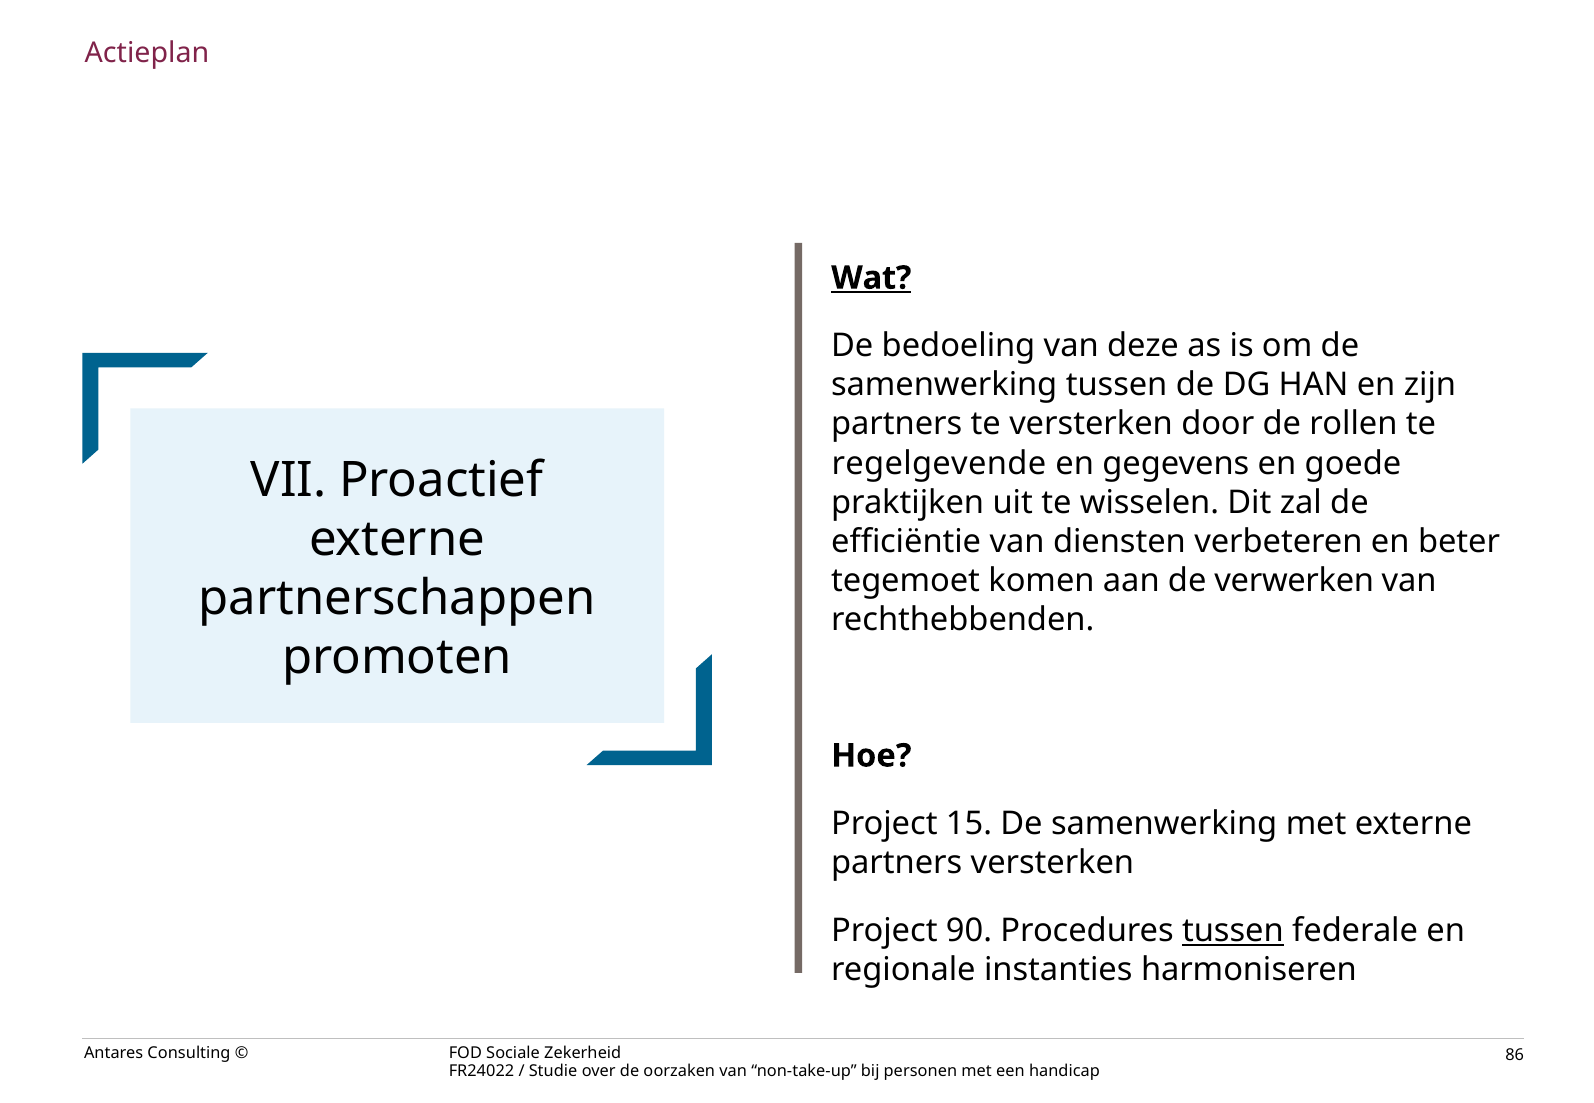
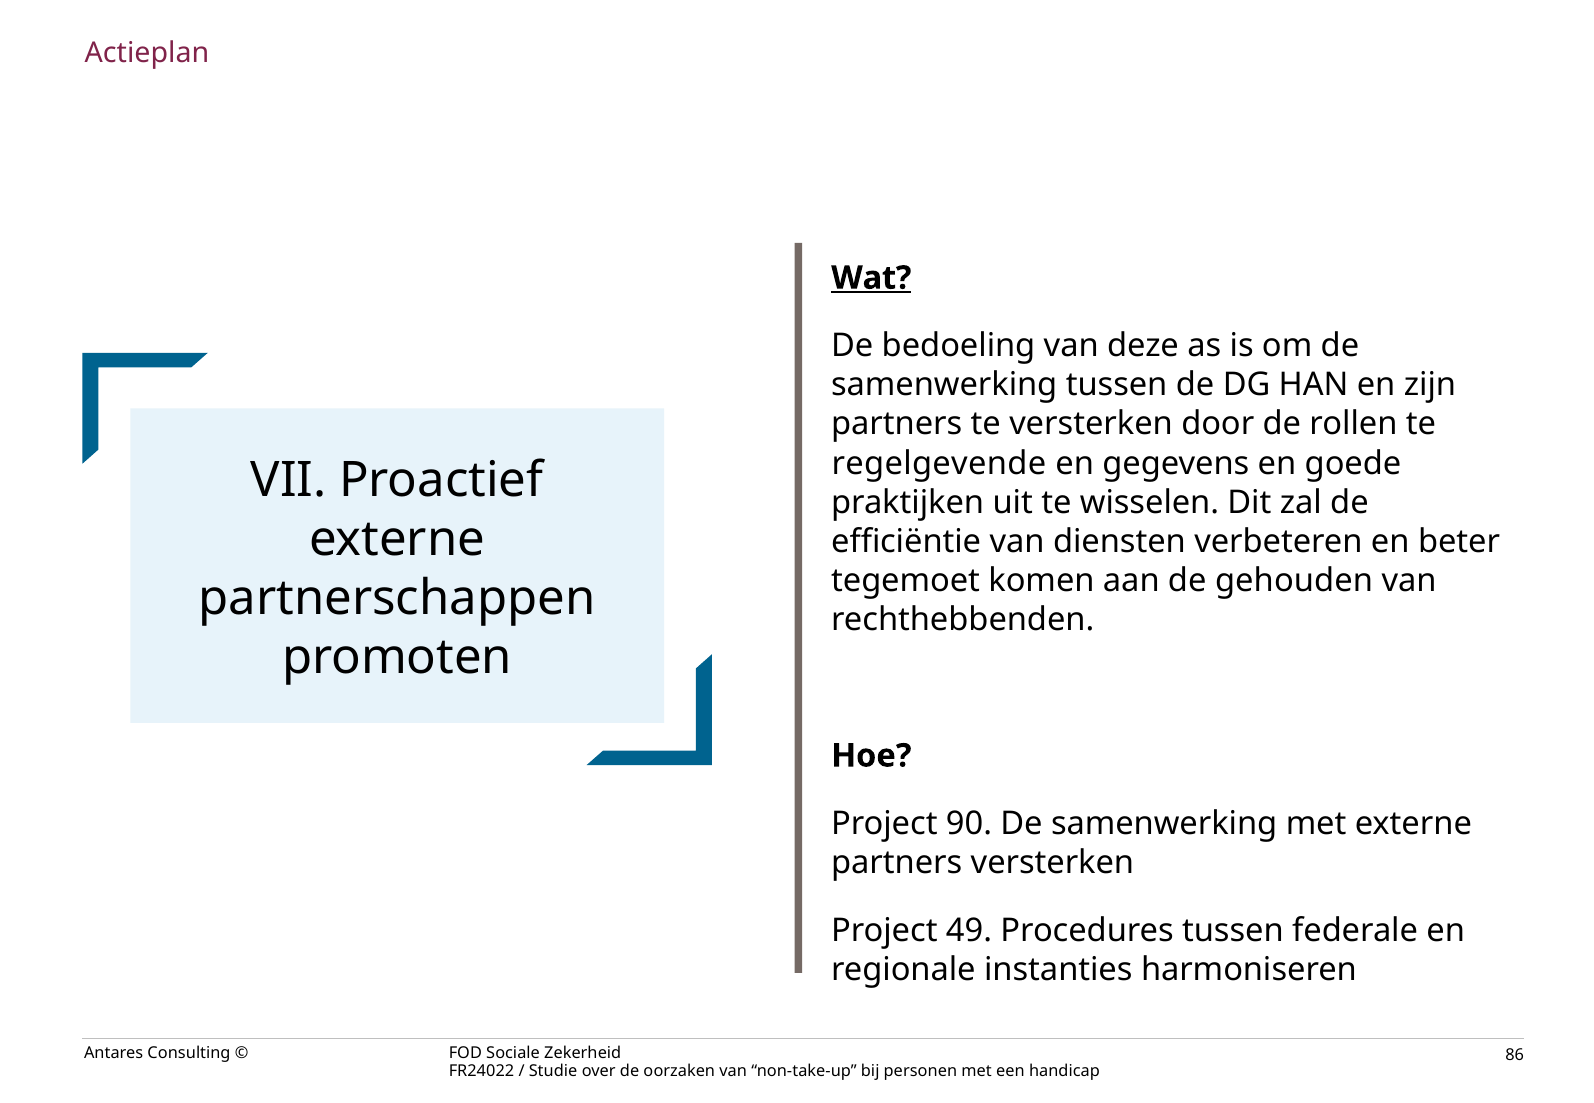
verwerken: verwerken -> gehouden (1294, 581)
15: 15 -> 90 (969, 824)
90: 90 -> 49 (969, 931)
tussen underline: present -> none (1233, 931)
